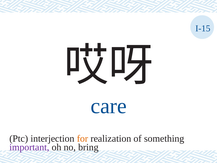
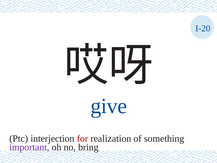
I-15: I-15 -> I-20 (203, 28)
care: care -> give (109, 106)
for colour: orange -> red (82, 138)
